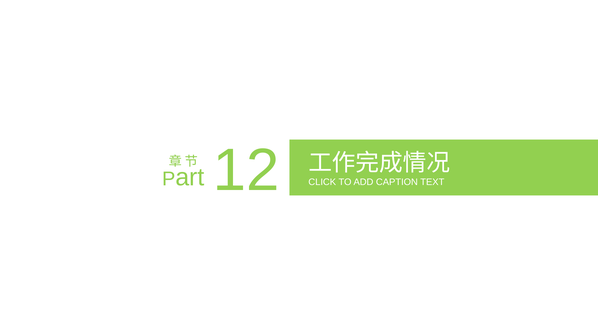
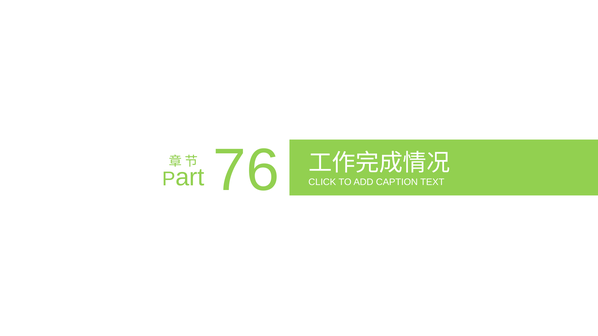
12: 12 -> 76 (246, 171)
